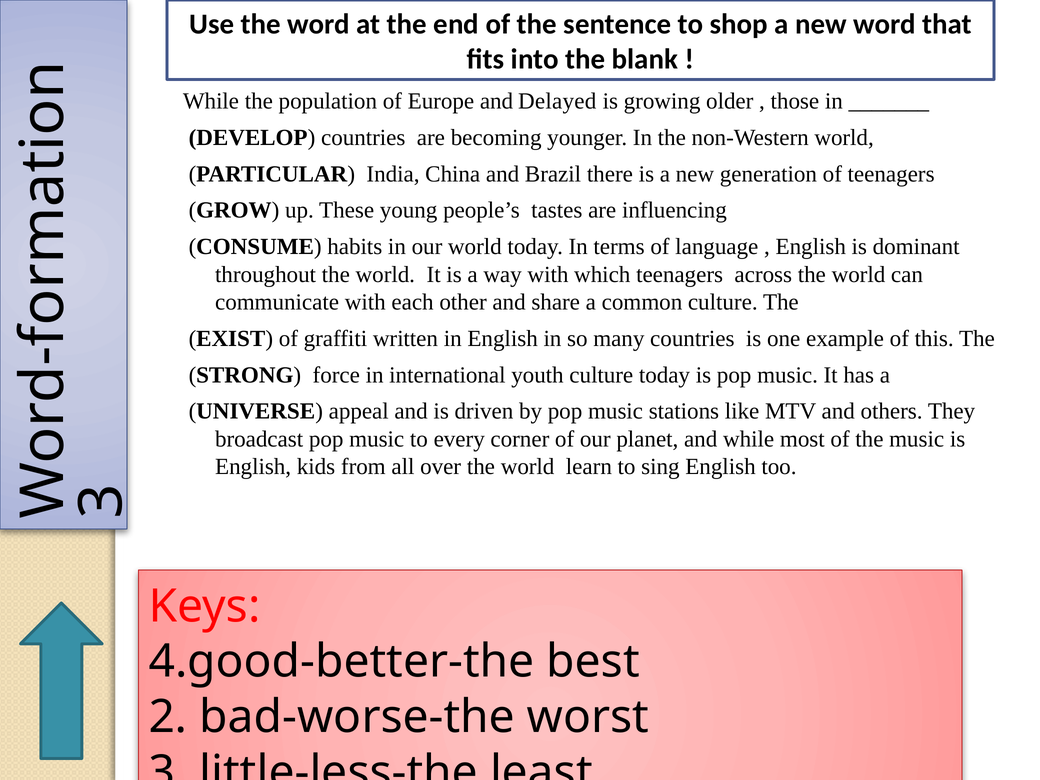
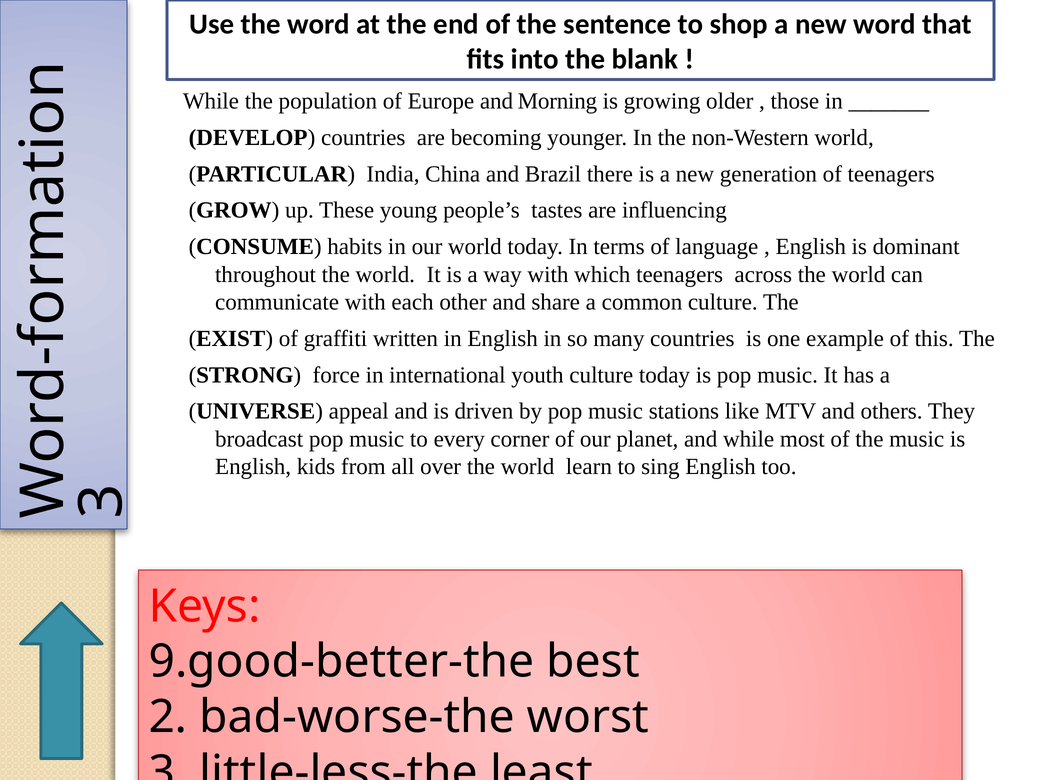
Delayed: Delayed -> Morning (557, 101)
4.good-better-the: 4.good-better-the -> 9.good-better-the (342, 662)
